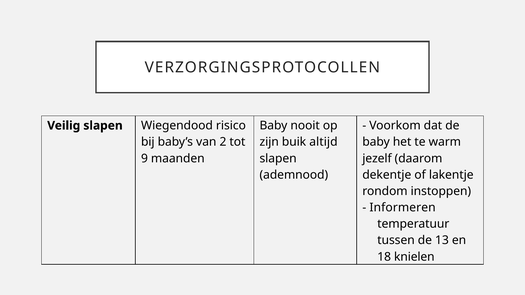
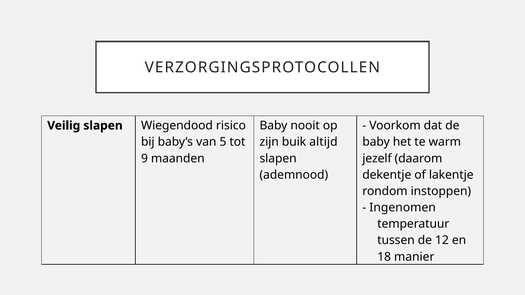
2: 2 -> 5 (223, 142)
Informeren: Informeren -> Ingenomen (403, 208)
13: 13 -> 12 (442, 241)
knielen: knielen -> manier (414, 257)
